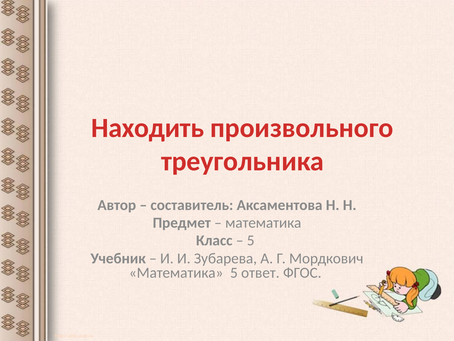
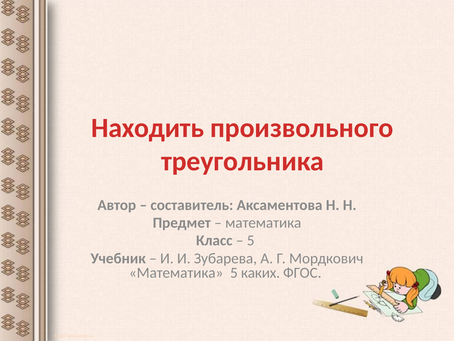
ответ: ответ -> каких (260, 273)
